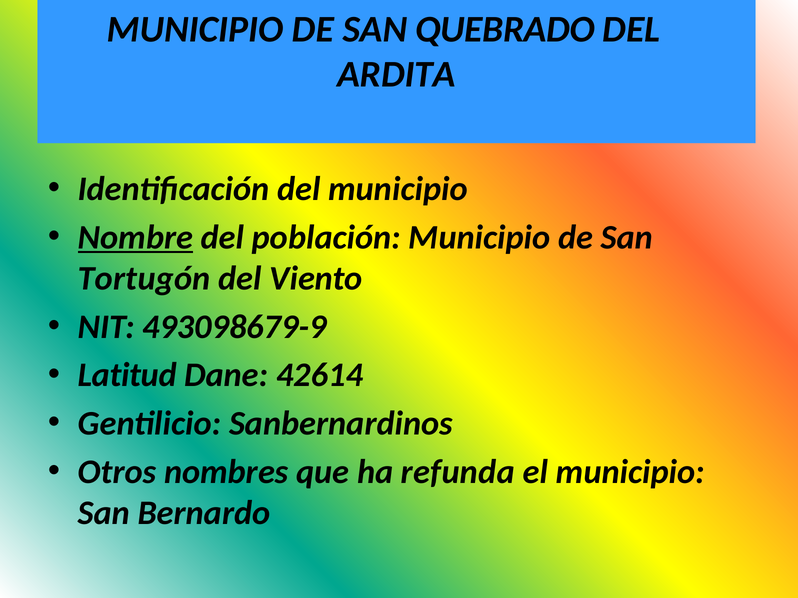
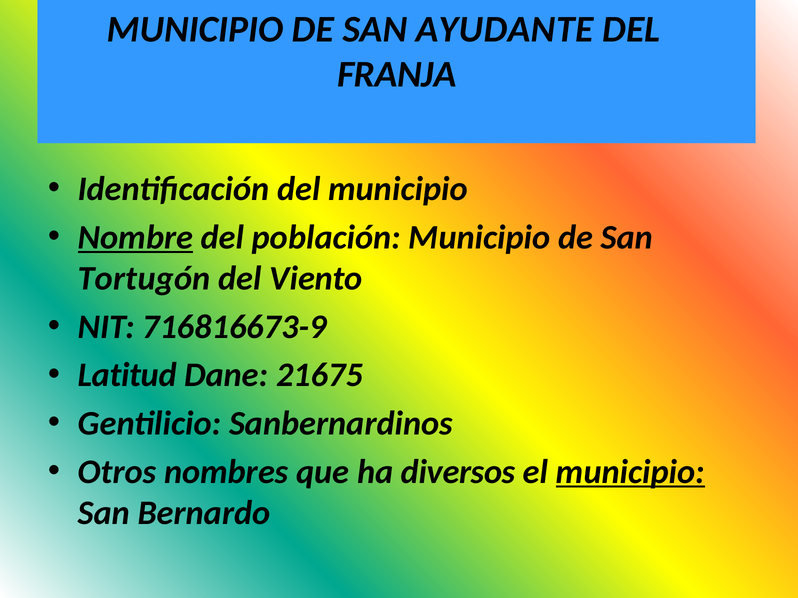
QUEBRADO: QUEBRADO -> AYUDANTE (505, 29)
ARDITA: ARDITA -> FRANJA (397, 74)
493098679-9: 493098679-9 -> 716816673-9 (234, 327)
42614: 42614 -> 21675 (320, 375)
refunda: refunda -> diversos (458, 472)
municipio underline: none -> present (630, 472)
